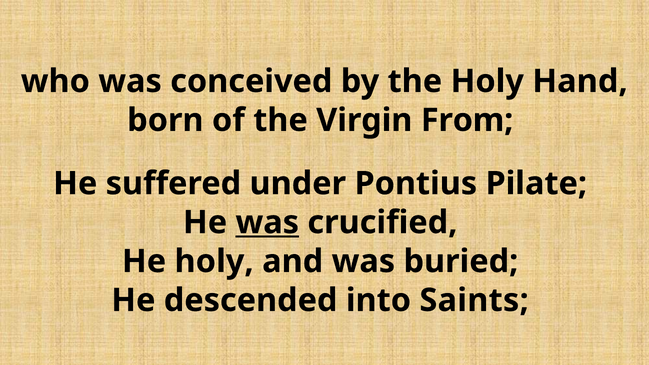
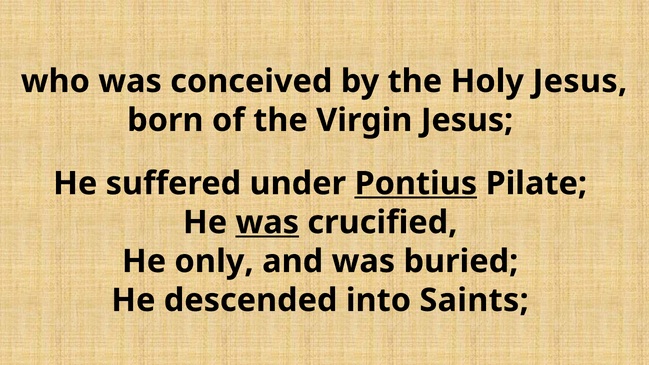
Holy Hand: Hand -> Jesus (580, 81)
Virgin From: From -> Jesus (467, 120)
Pontius underline: none -> present (416, 184)
He holy: holy -> only (214, 261)
